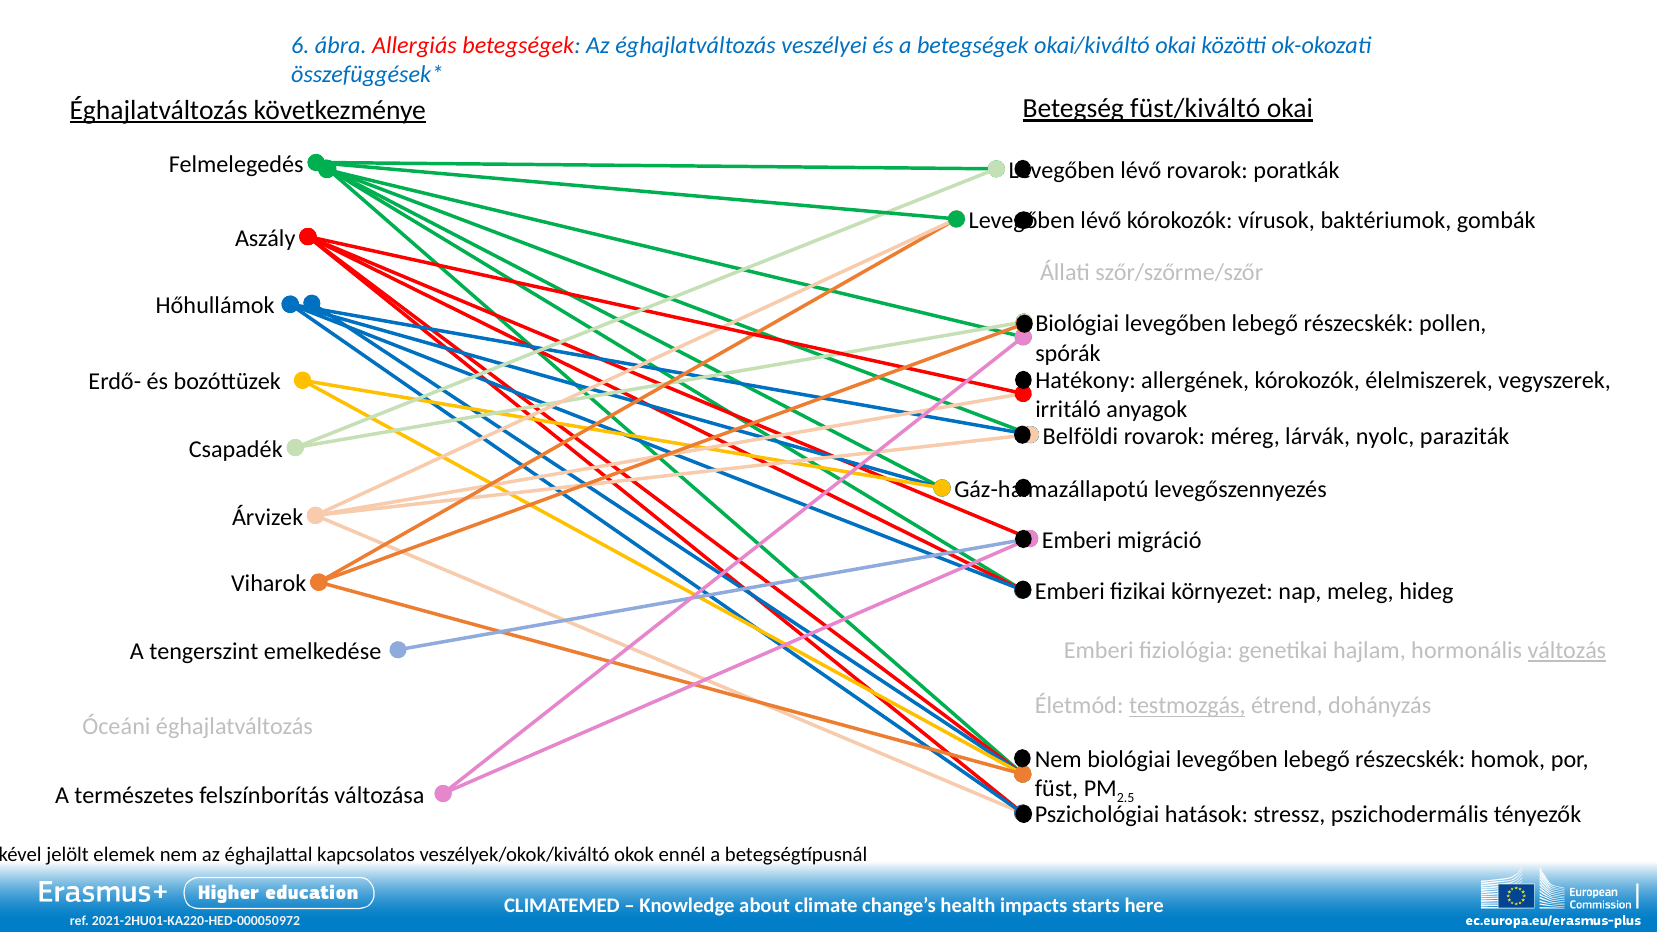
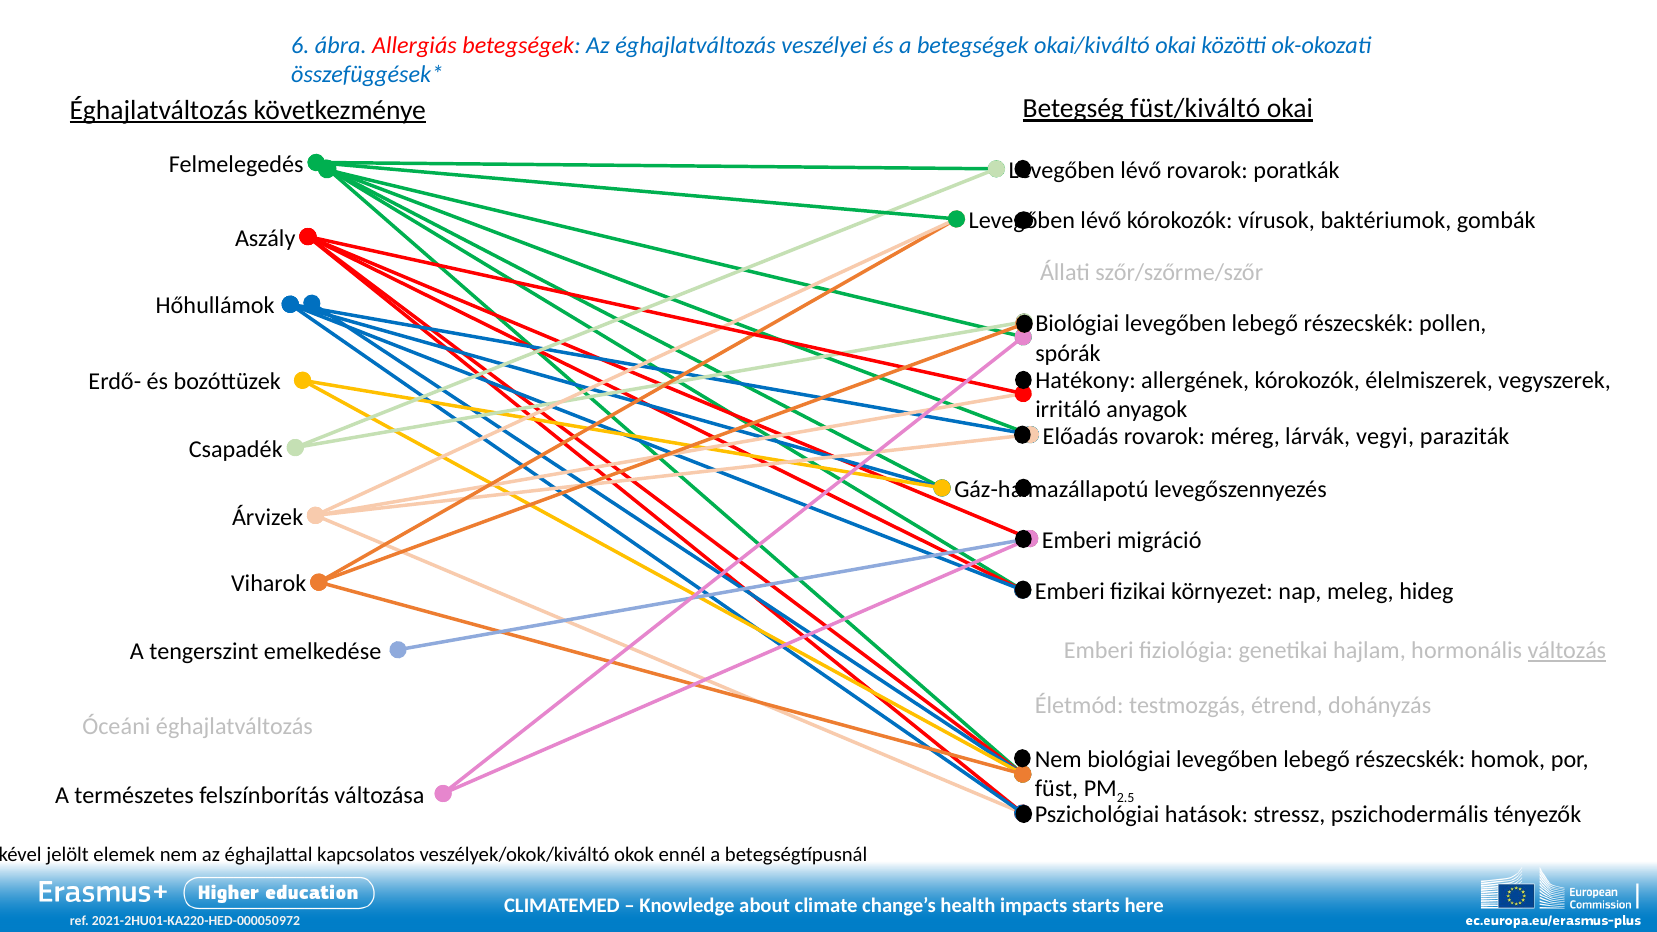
Belföldi: Belföldi -> Előadás (1081, 436)
nyolc: nyolc -> vegyi (1385, 436)
testmozgás underline: present -> none (1187, 706)
